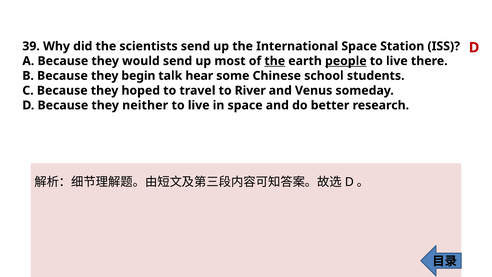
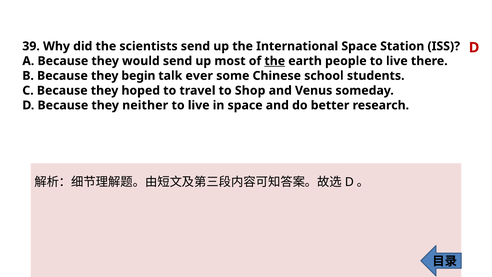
people underline: present -> none (346, 61)
hear: hear -> ever (199, 76)
River: River -> Shop (250, 90)
